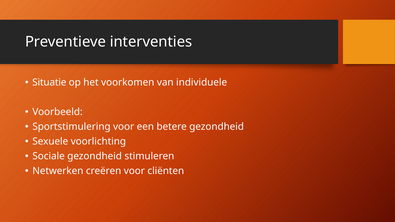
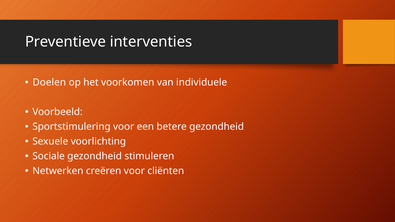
Situatie: Situatie -> Doelen (49, 82)
